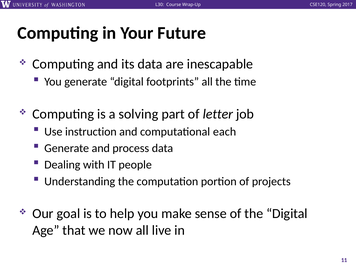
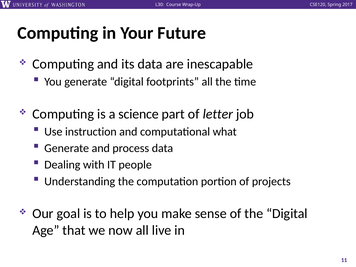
solving: solving -> science (139, 114)
each: each -> what (225, 132)
